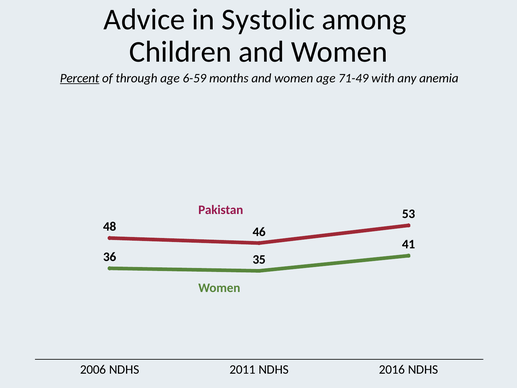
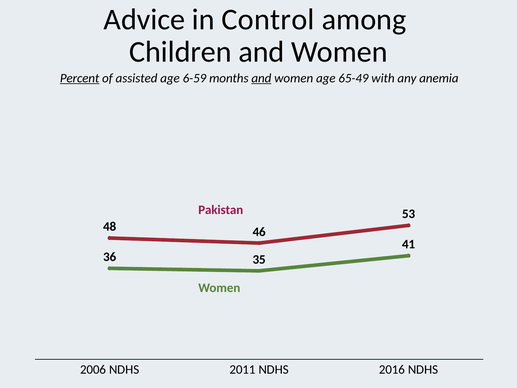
Systolic: Systolic -> Control (268, 19)
through: through -> assisted (137, 78)
and underline: none -> present (261, 78)
71-49: 71-49 -> 65-49 (353, 78)
